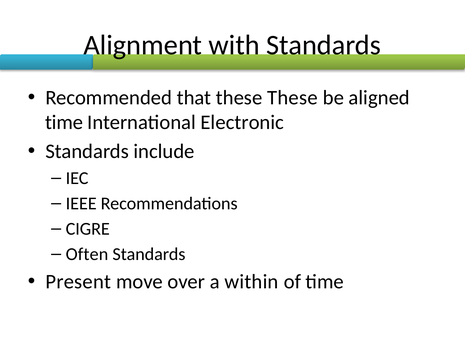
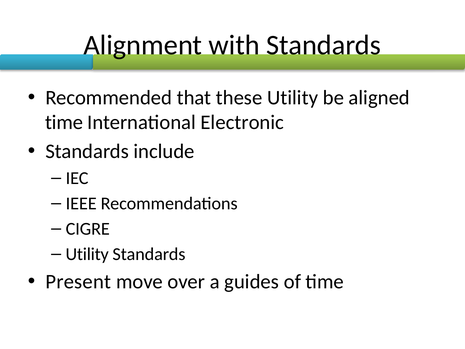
these These: These -> Utility (293, 98)
Often: Often -> Utility (87, 254)
within: within -> guides (252, 282)
